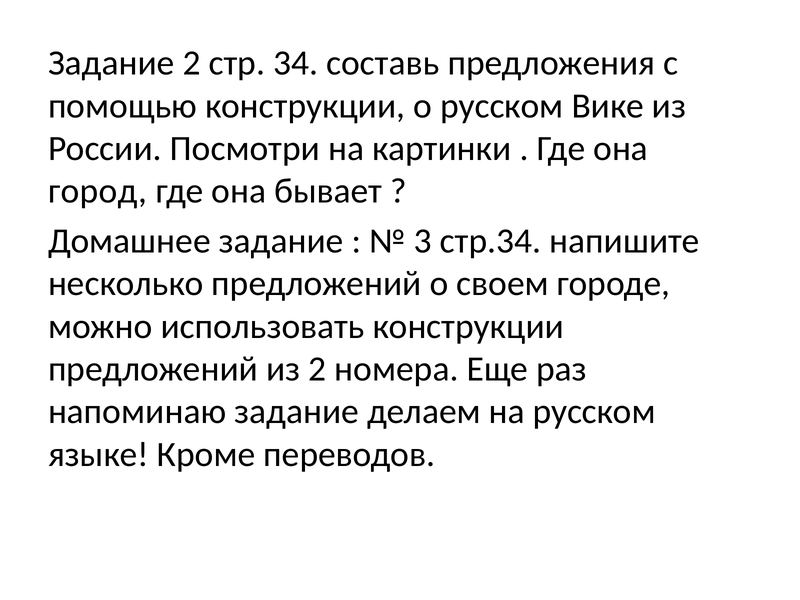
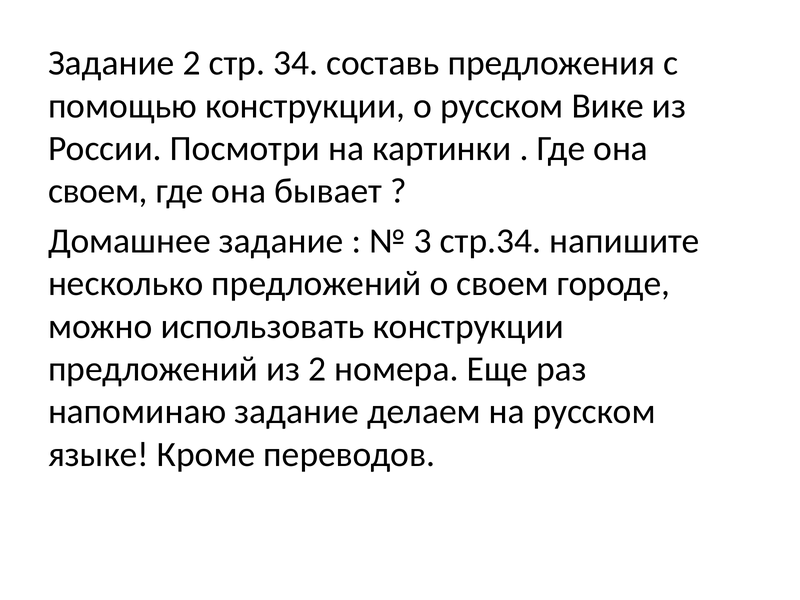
город: город -> своем (98, 191)
